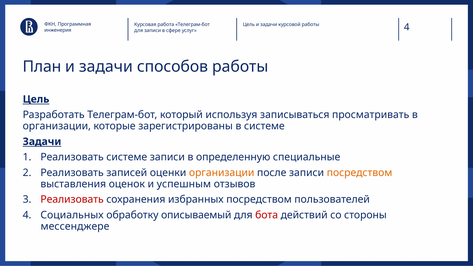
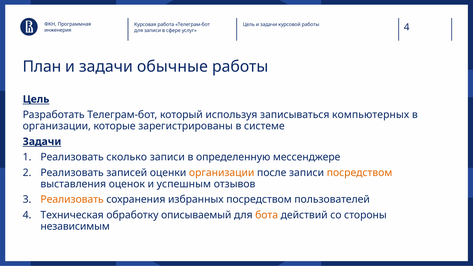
способов: способов -> обычные (172, 67)
просматривать: просматривать -> компьютерных (371, 115)
Реализовать системе: системе -> сколько (127, 157)
специальные: специальные -> мессенджере (307, 157)
Реализовать colour: red -> orange (72, 200)
Социальных: Социальных -> Техническая (72, 215)
бота colour: red -> orange (267, 215)
мессенджере: мессенджере -> независимым (75, 226)
